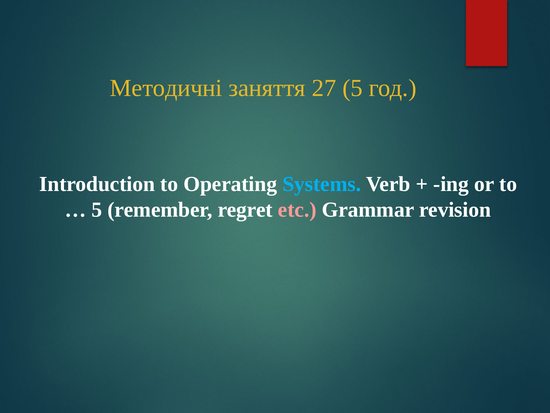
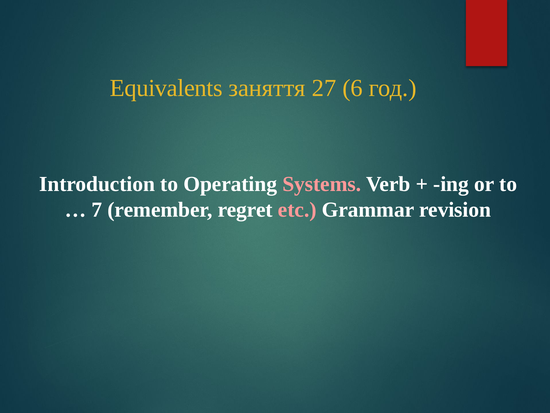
Методичні: Методичні -> Equivalents (166, 88)
27 5: 5 -> 6 (353, 88)
Systems colour: light blue -> pink (322, 184)
5: 5 -> 7 (97, 209)
